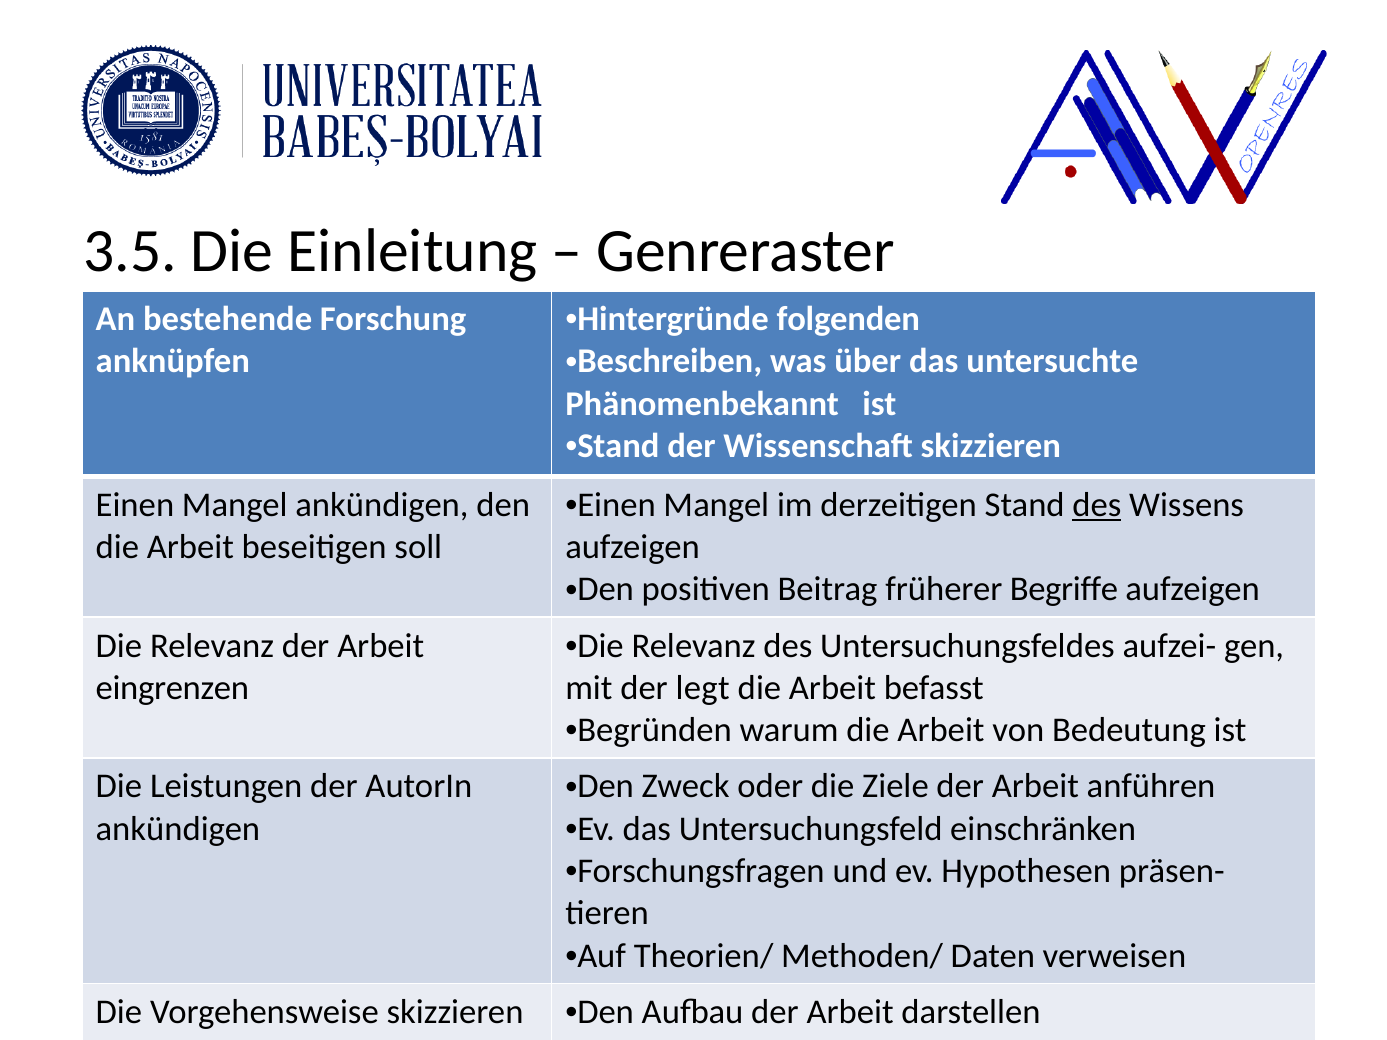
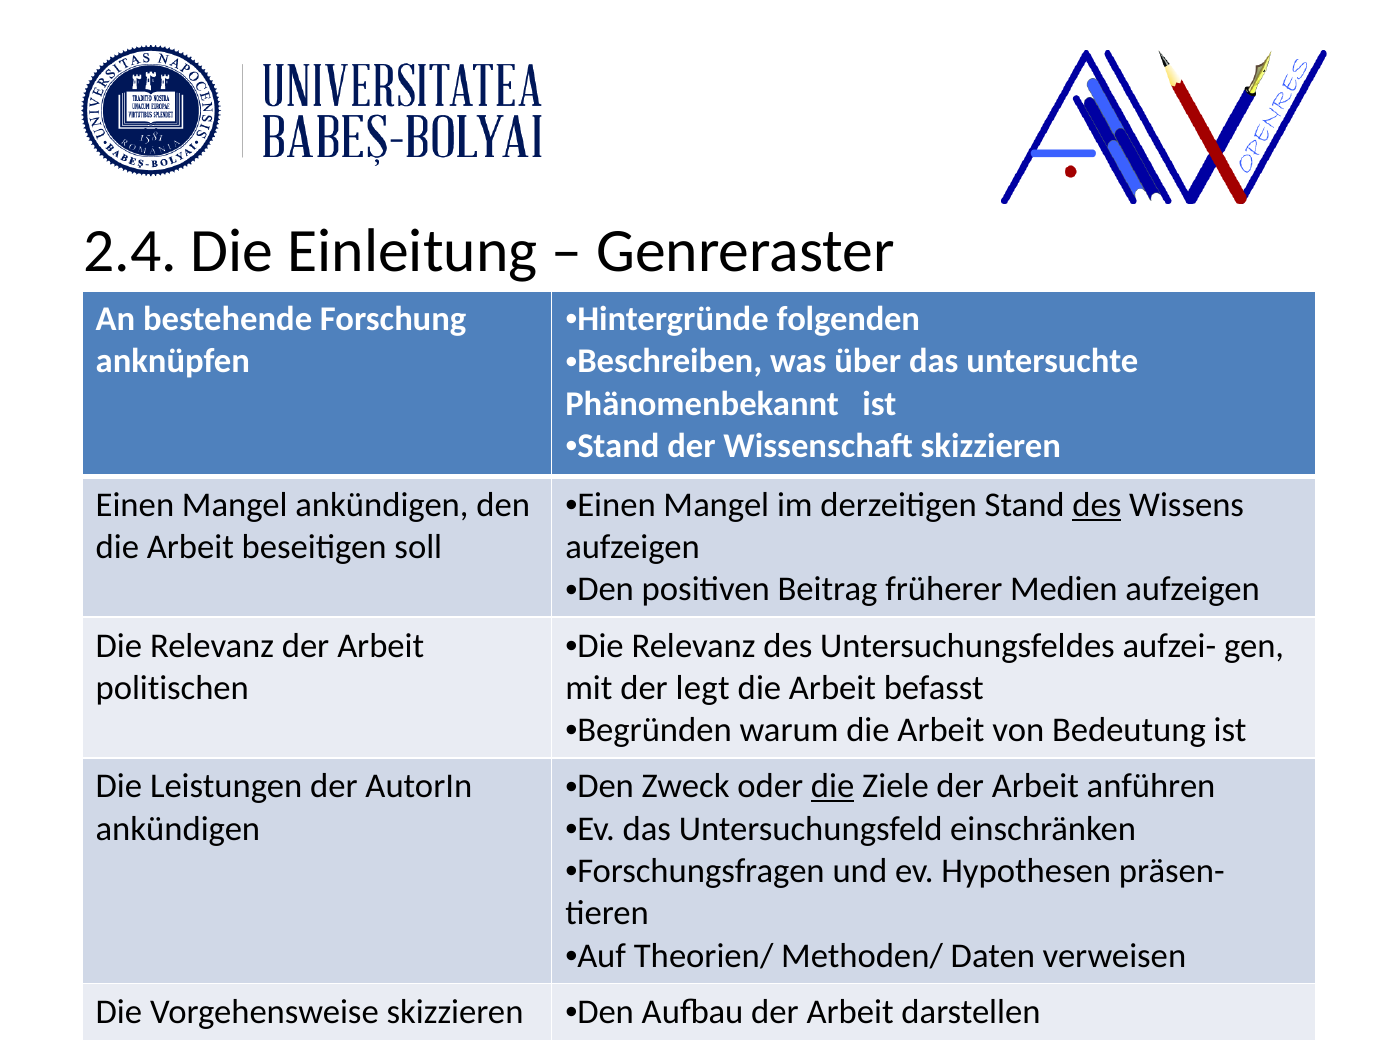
3.5: 3.5 -> 2.4 (130, 252)
Begriffe: Begriffe -> Medien (1064, 590)
eingrenzen: eingrenzen -> politischen (172, 688)
die underline: none -> present (833, 787)
